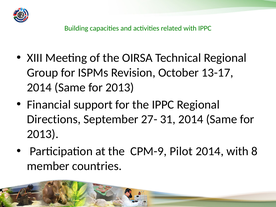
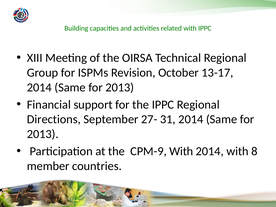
CPM-9 Pilot: Pilot -> With (181, 151)
